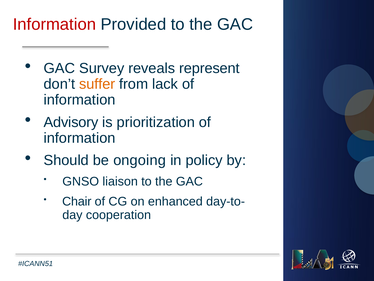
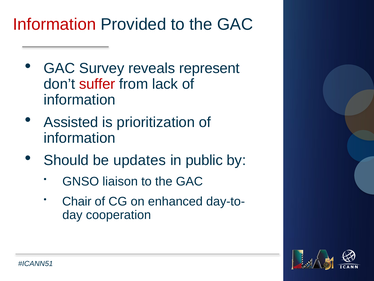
suffer colour: orange -> red (97, 84)
Advisory: Advisory -> Assisted (71, 122)
ongoing: ongoing -> updates (140, 160)
policy: policy -> public (204, 160)
